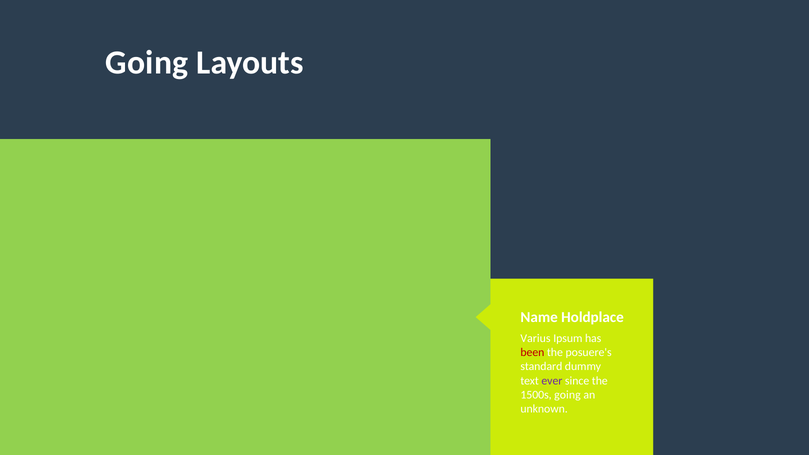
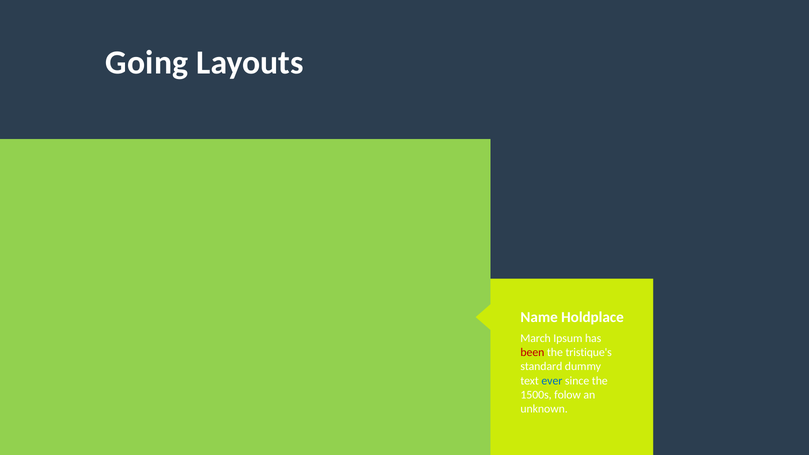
Varius: Varius -> March (536, 338)
posuere's: posuere's -> tristique's (589, 352)
ever colour: purple -> blue (552, 381)
1500s going: going -> folow (568, 395)
